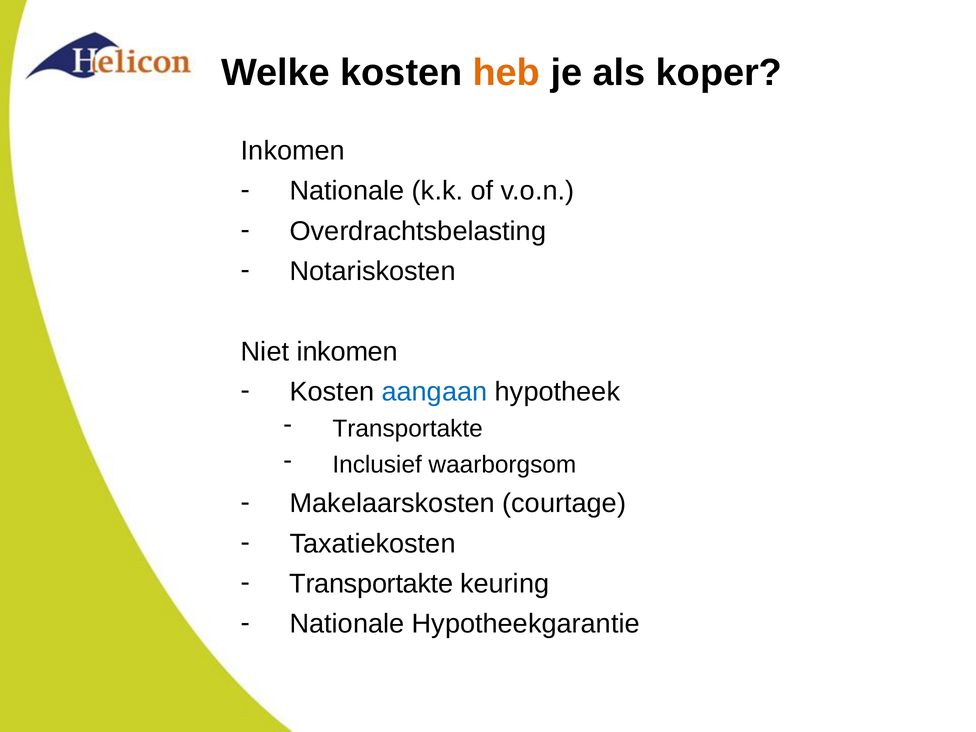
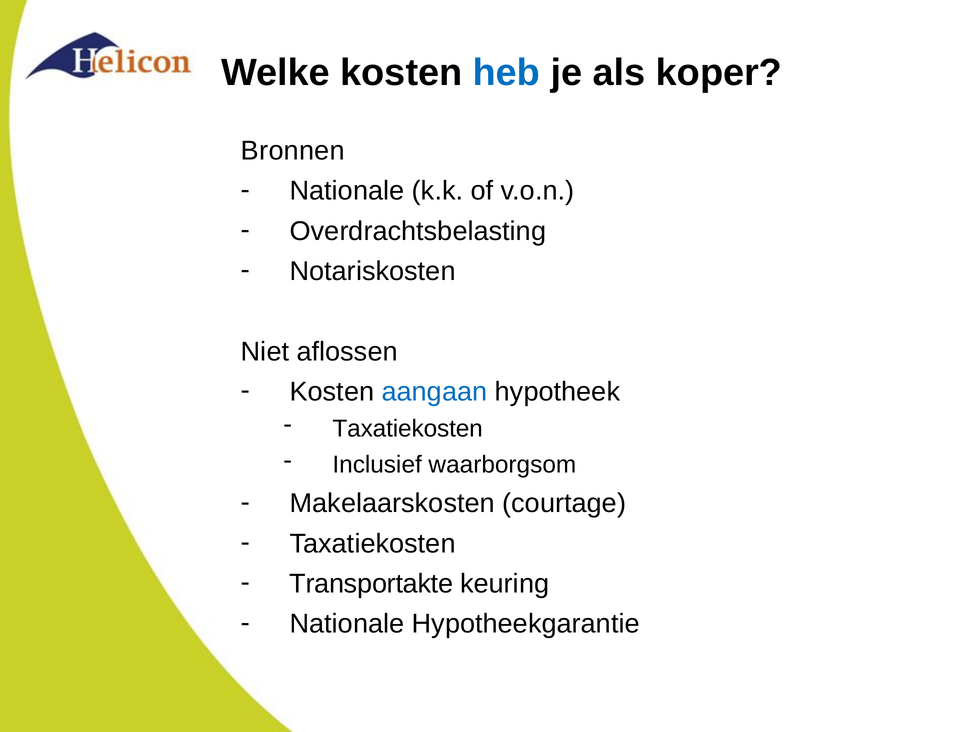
heb colour: orange -> blue (506, 73)
Inkomen: Inkomen -> Bronnen (293, 151)
Niet inkomen: inkomen -> aflossen (347, 352)
Transportakte: Transportakte -> Taxatiekosten (408, 429)
